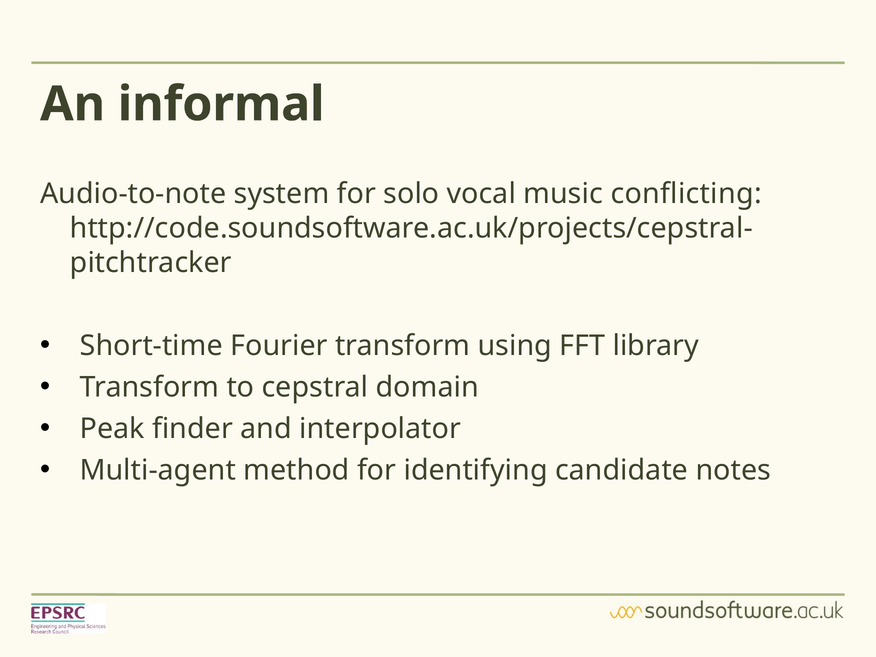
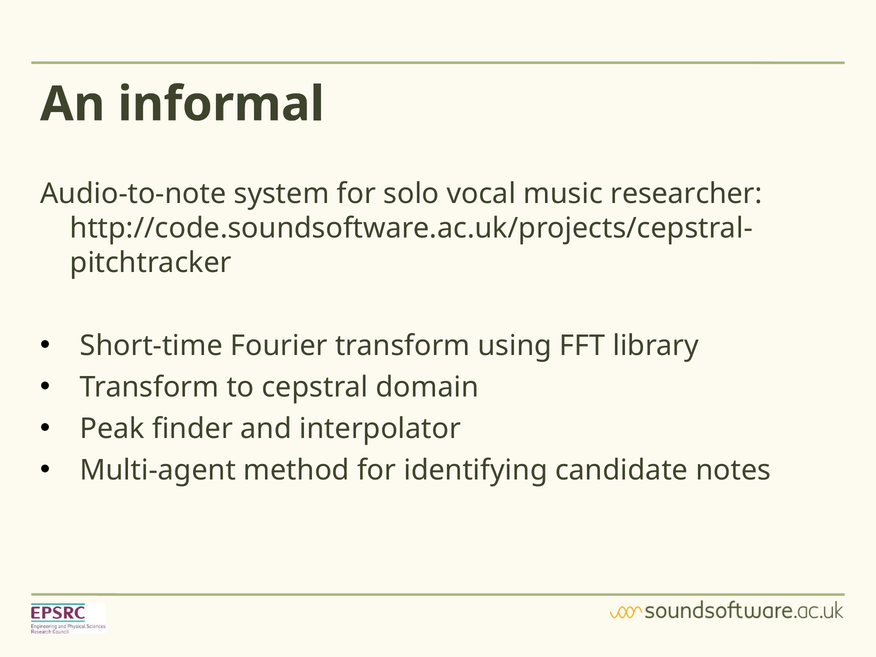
conflicting: conflicting -> researcher (686, 194)
